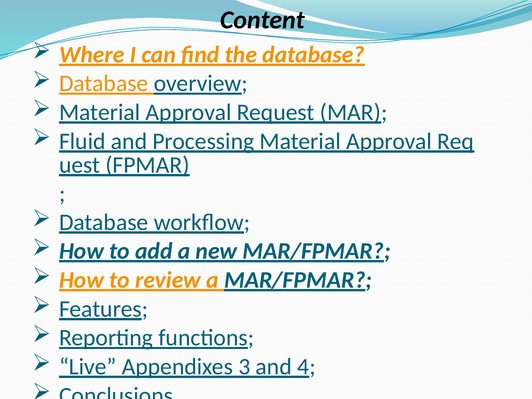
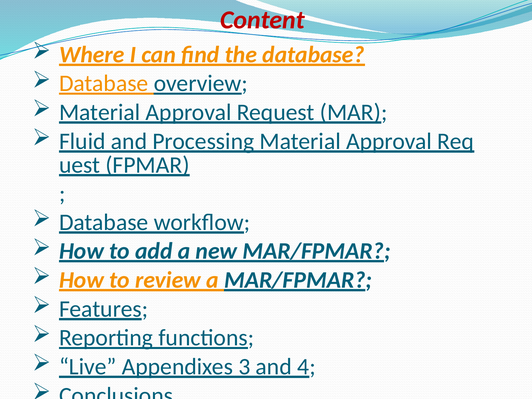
Content colour: black -> red (262, 20)
